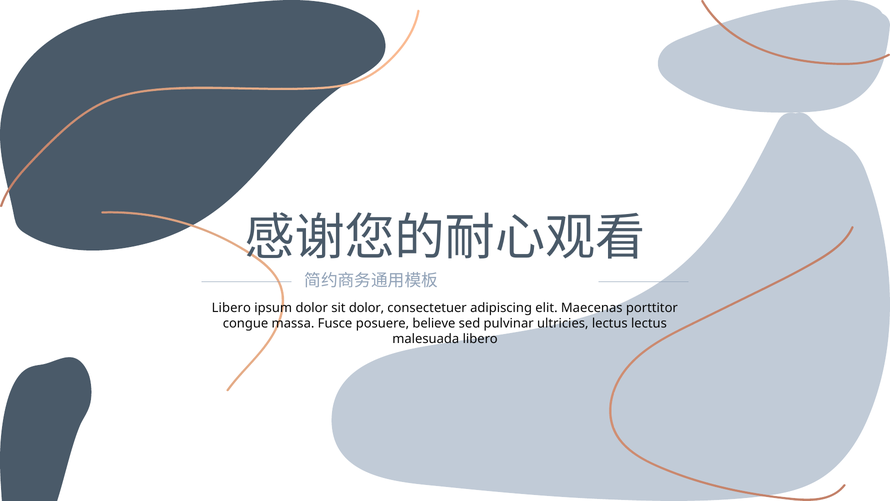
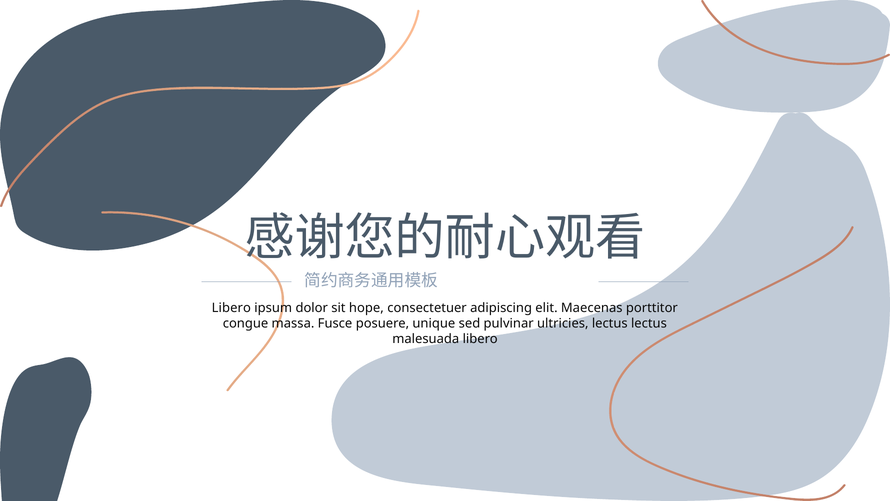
sit dolor: dolor -> hope (366, 308)
believe: believe -> unique (434, 323)
